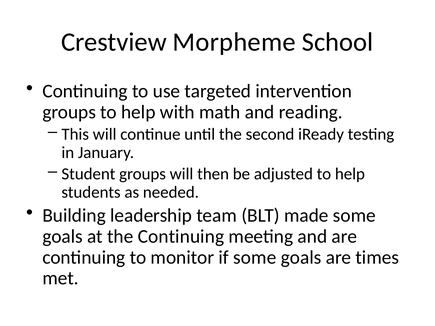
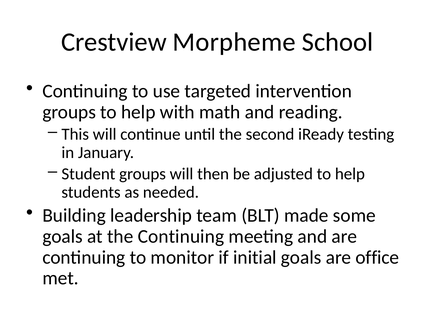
if some: some -> initial (255, 257)
times: times -> office (377, 257)
